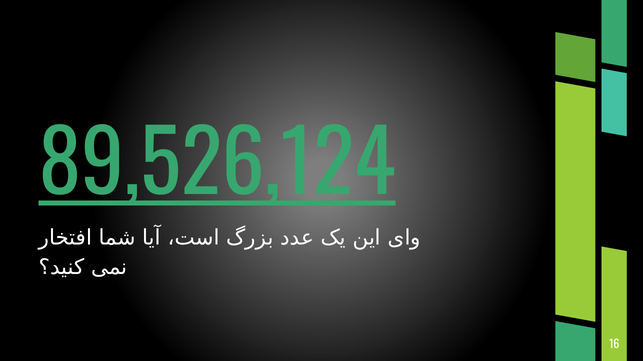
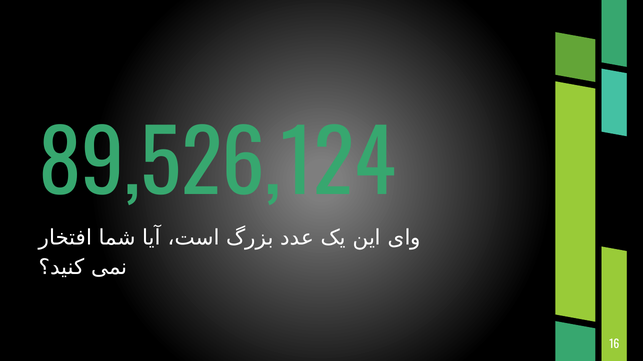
89,526,124 underline: present -> none (217, 166)
